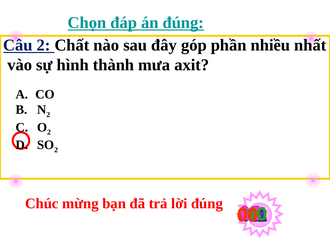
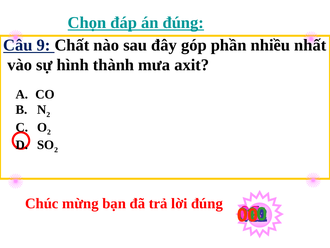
Câu 2: 2 -> 9 (44, 45)
